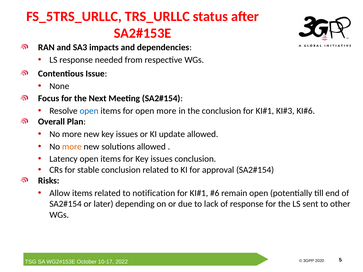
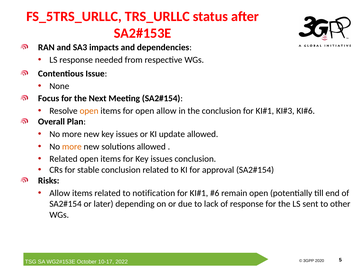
open colour: blue -> orange (89, 111)
open more: more -> allow (166, 111)
Latency: Latency -> Related (63, 159)
